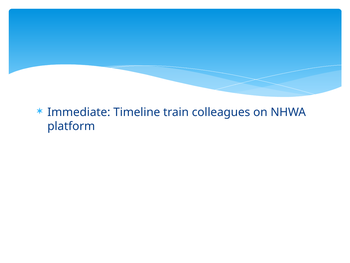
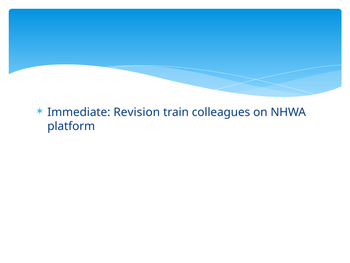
Timeline: Timeline -> Revision (137, 112)
